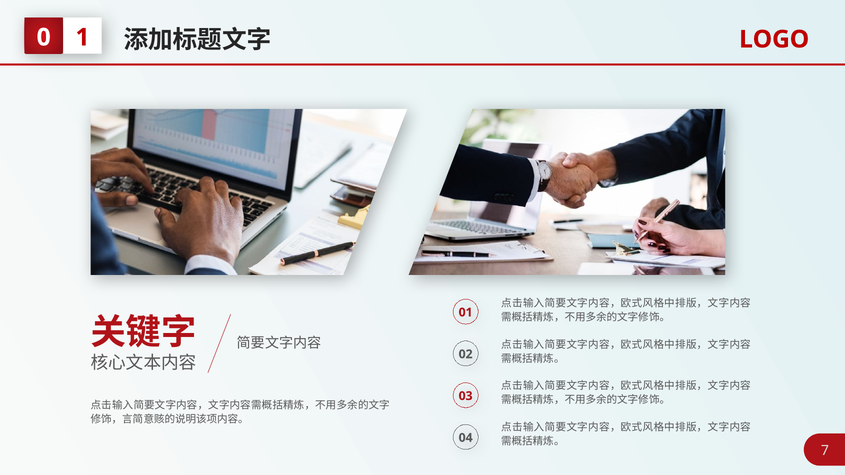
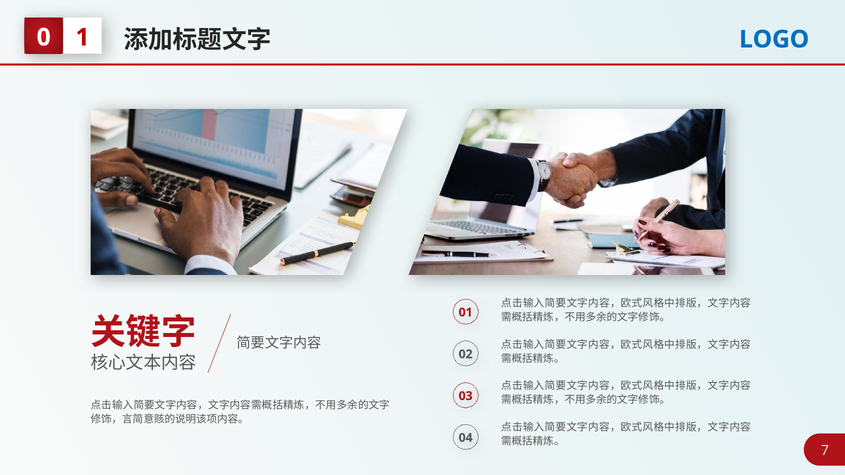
LOGO colour: red -> blue (774, 39)
